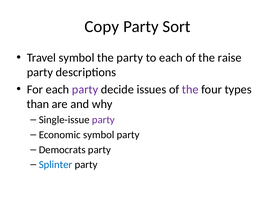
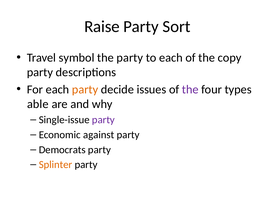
Copy: Copy -> Raise (102, 27)
raise: raise -> copy (230, 58)
party colour: purple -> orange (85, 90)
than: than -> able (38, 104)
Economic symbol: symbol -> against (99, 135)
Splinter colour: blue -> orange (56, 165)
